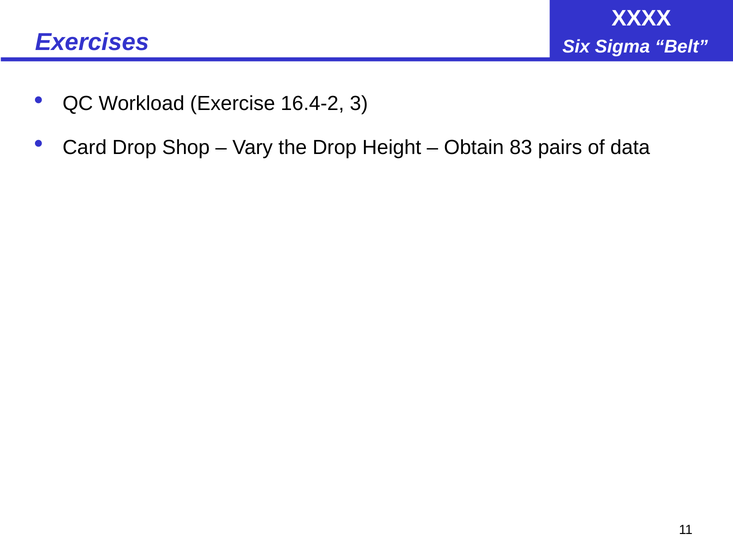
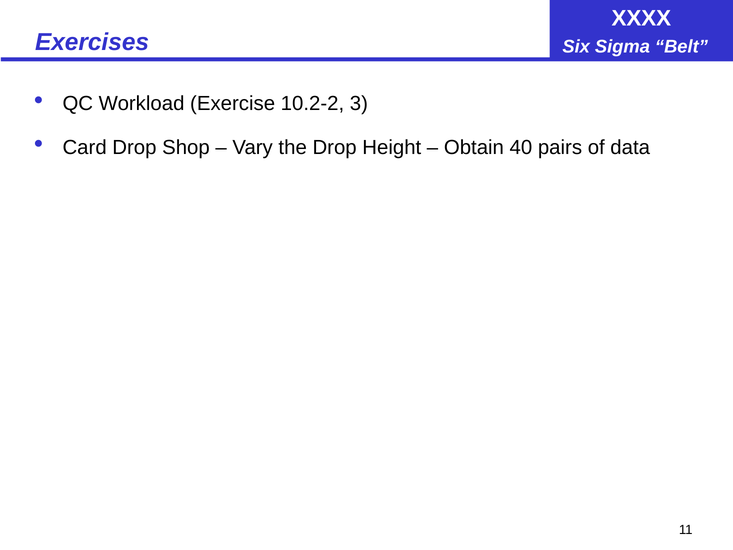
16.4-2: 16.4-2 -> 10.2-2 (312, 104)
83: 83 -> 40 (521, 147)
